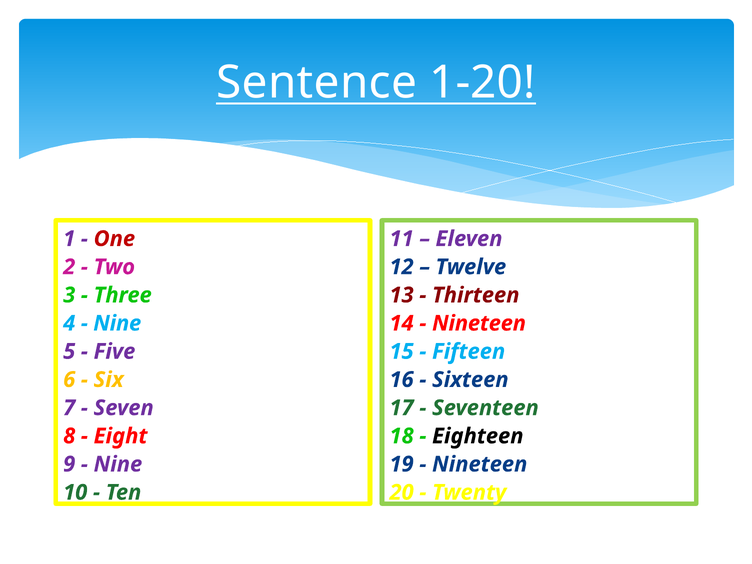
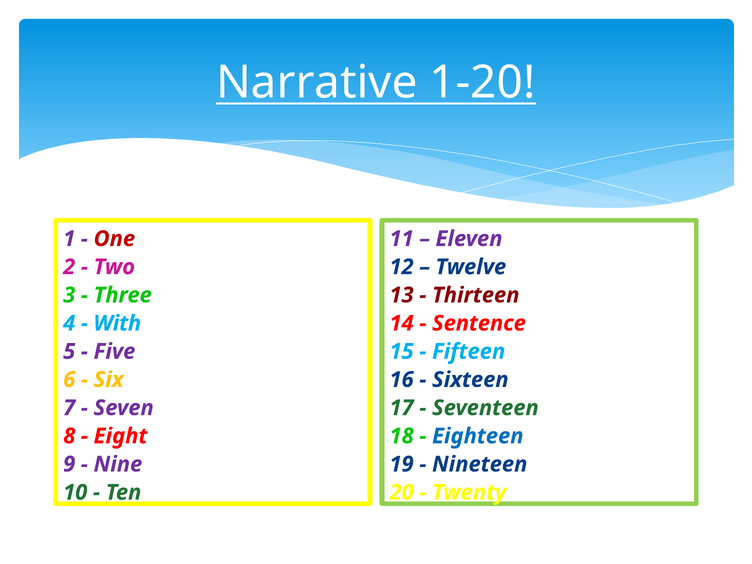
Sentence: Sentence -> Narrative (317, 83)
Nine: Nine -> With (117, 323)
Nineteen: Nineteen -> Sentence (479, 323)
Eighteen colour: black -> blue (478, 436)
